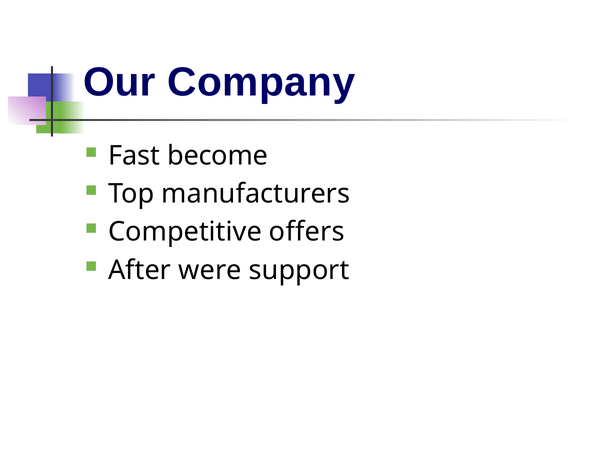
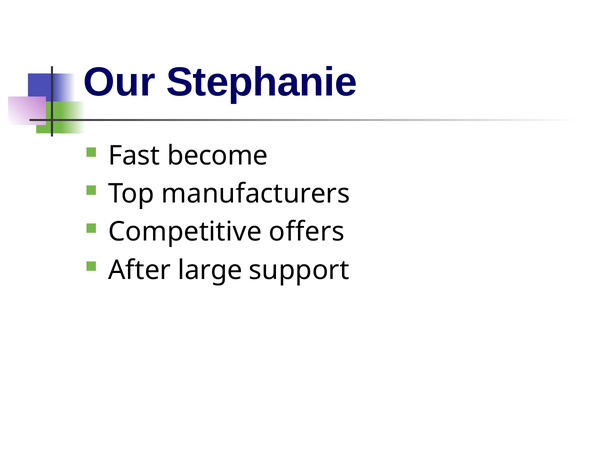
Company: Company -> Stephanie (262, 82)
were: were -> large (210, 270)
